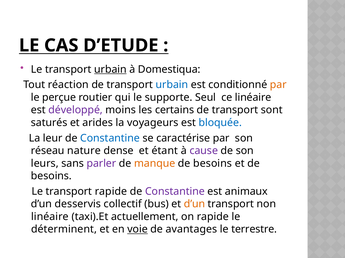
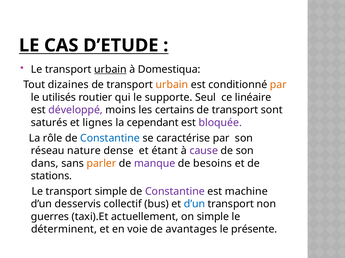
réaction: réaction -> dizaines (68, 85)
urbain colour: blue -> orange (172, 85)
perçue: perçue -> utilisés (59, 98)
arides: arides -> lignes (98, 123)
voyageurs: voyageurs -> cependant (153, 123)
bloquée colour: blue -> purple (220, 123)
leur: leur -> rôle (53, 138)
leurs: leurs -> dans (45, 164)
parler colour: purple -> orange (101, 164)
manque colour: orange -> purple (155, 164)
besoins: besoins -> stations (51, 176)
transport rapide: rapide -> simple (111, 192)
animaux: animaux -> machine (246, 192)
d’un colour: orange -> blue (194, 205)
linéaire: linéaire -> guerres (50, 217)
on rapide: rapide -> simple (213, 217)
voie underline: present -> none (138, 230)
terrestre: terrestre -> présente (254, 230)
